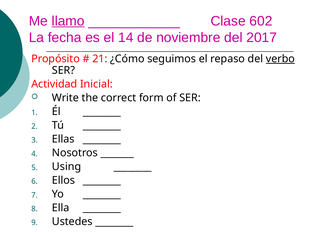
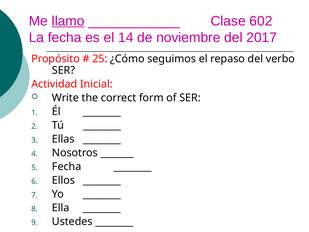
21: 21 -> 25 (100, 59)
verbo underline: present -> none (280, 59)
Using: Using -> Fecha (67, 166)
